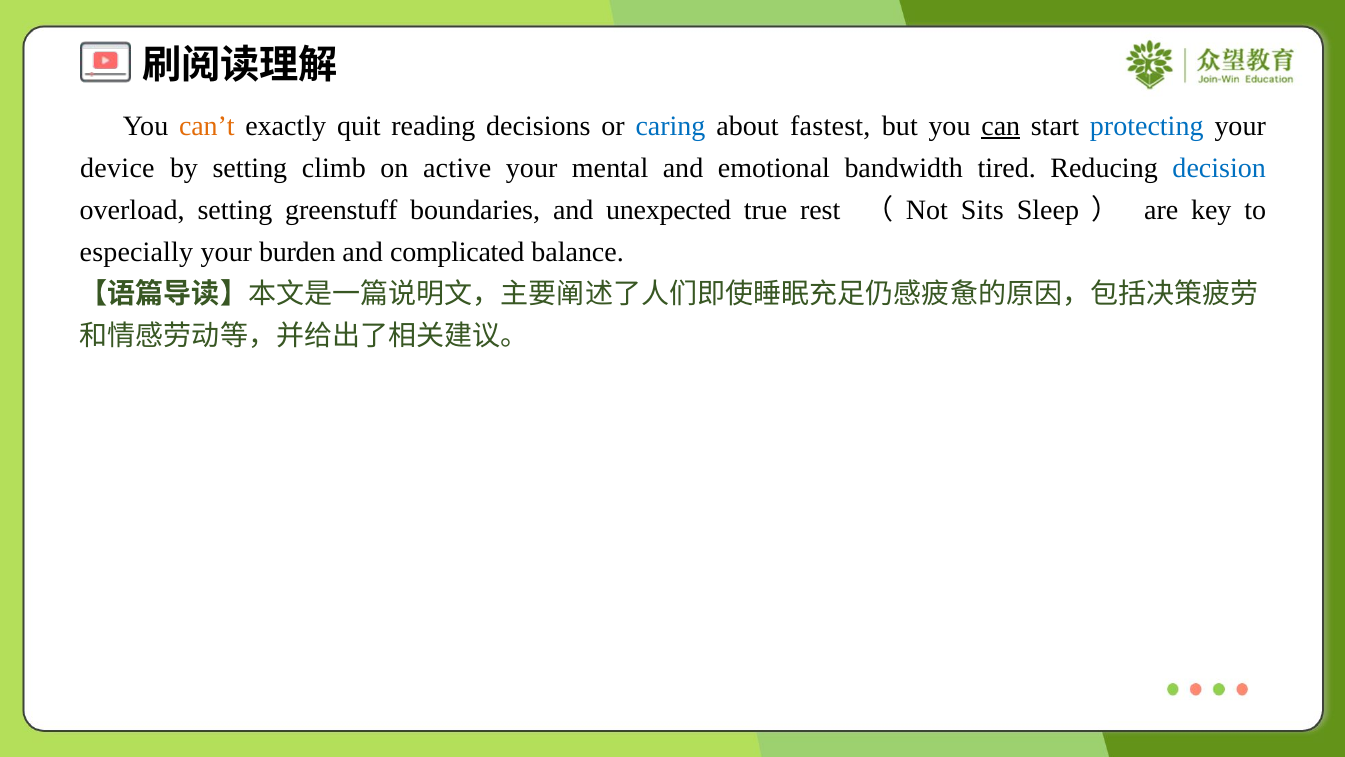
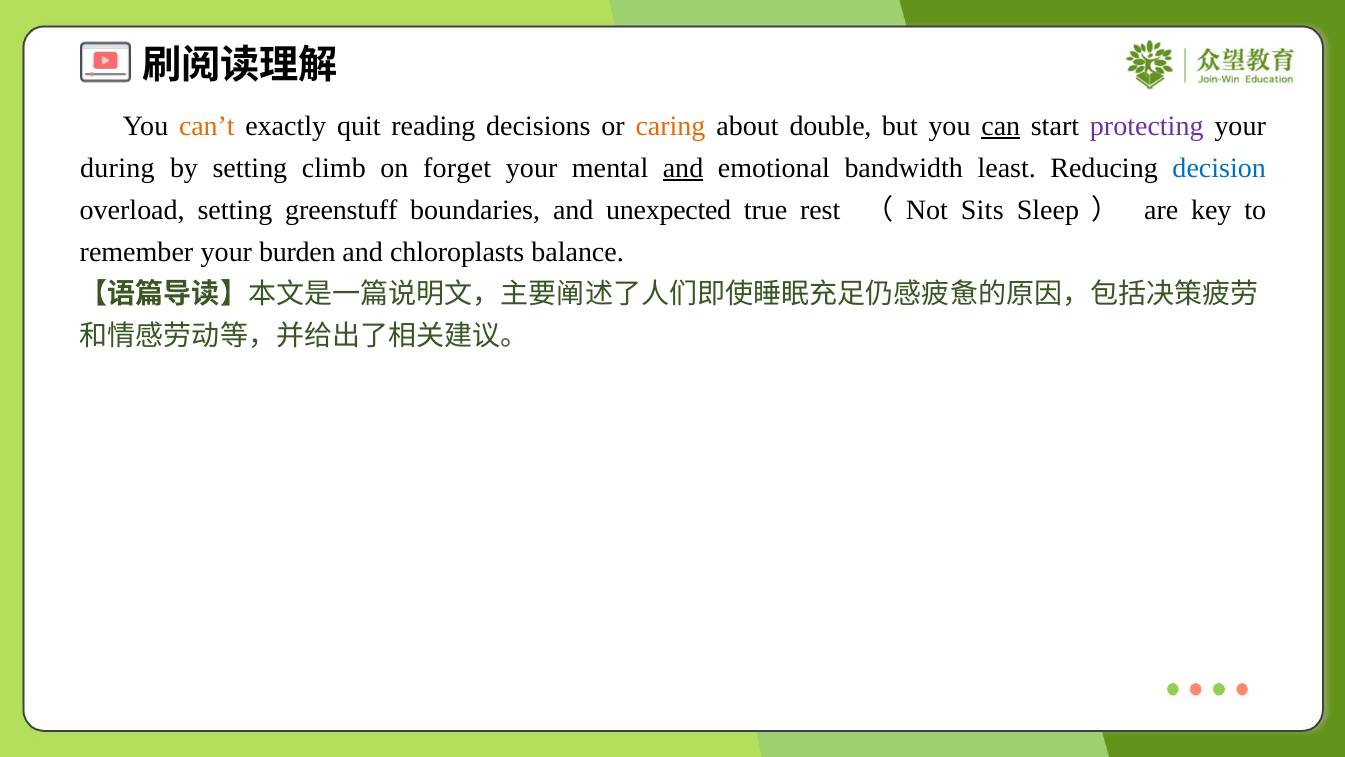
caring colour: blue -> orange (670, 126)
fastest: fastest -> double (831, 126)
protecting colour: blue -> purple (1147, 126)
device: device -> during (117, 168)
active: active -> forget (457, 168)
and underline: none -> present (683, 168)
tired: tired -> least (1007, 168)
especially: especially -> remember (136, 252)
complicated: complicated -> chloroplasts (457, 252)
